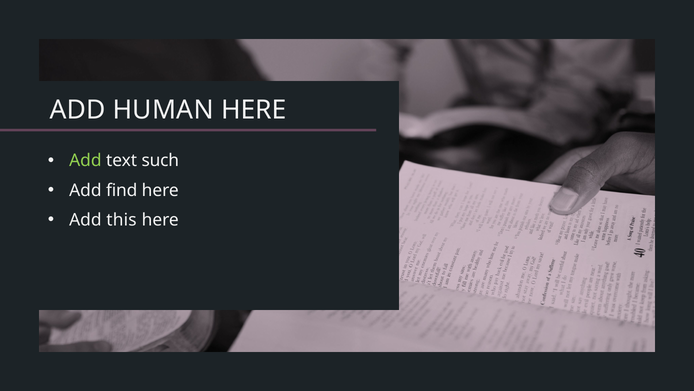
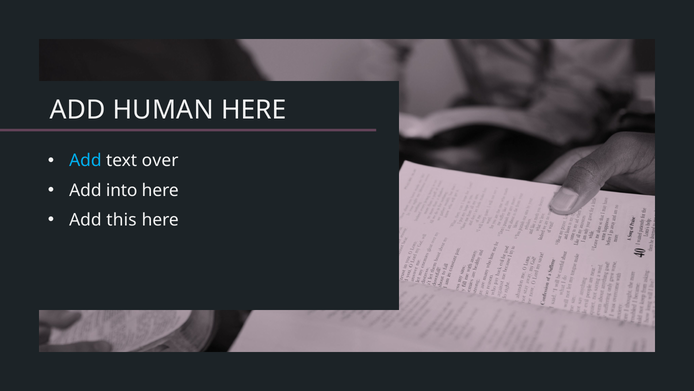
Add colour: light green -> light blue (85, 160)
such: such -> over (160, 160)
find: find -> into (122, 190)
